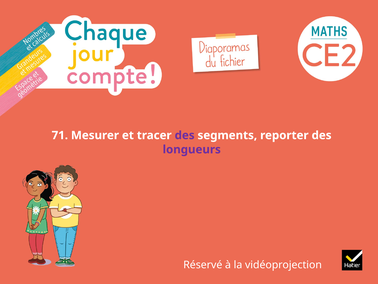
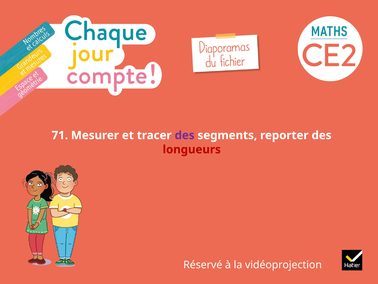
longueurs colour: purple -> red (192, 149)
